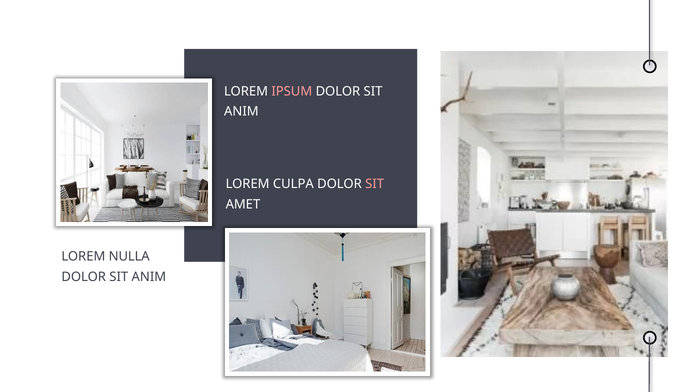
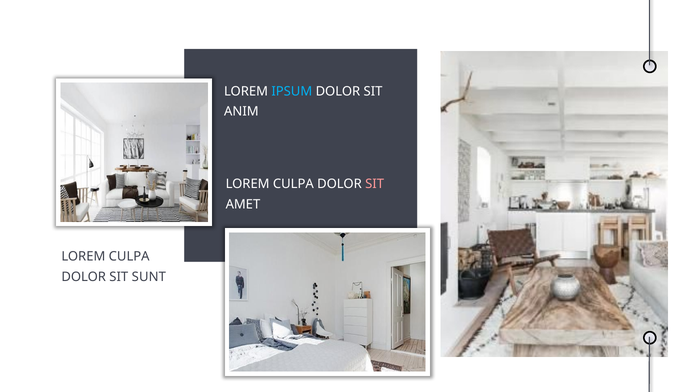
IPSUM colour: pink -> light blue (292, 91)
NULLA: NULLA -> CULPA (129, 256)
ANIM: ANIM -> SUNT (149, 277)
